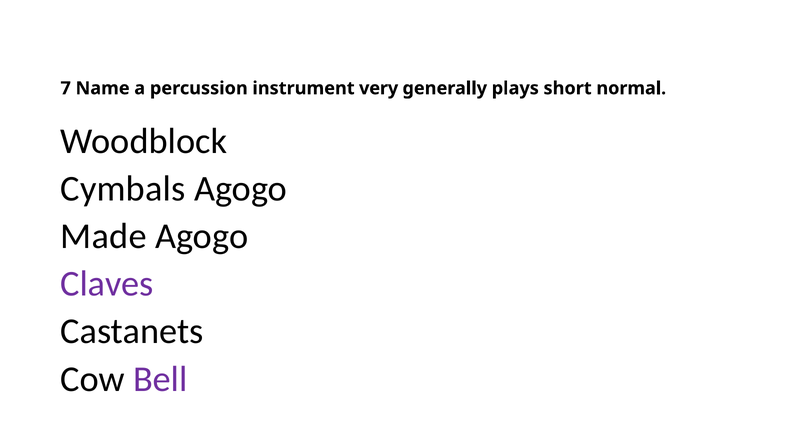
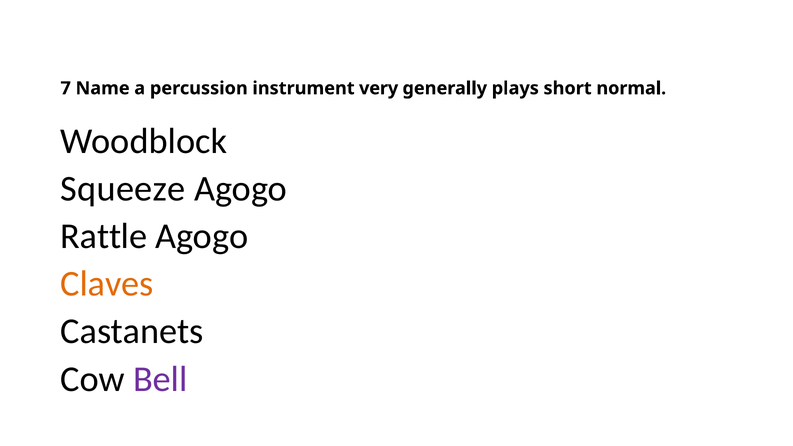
Cymbals: Cymbals -> Squeeze (123, 189)
Made: Made -> Rattle (104, 236)
Claves colour: purple -> orange (107, 284)
